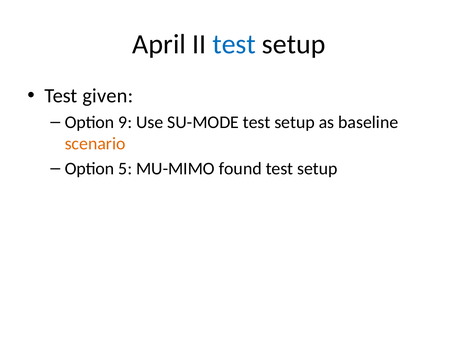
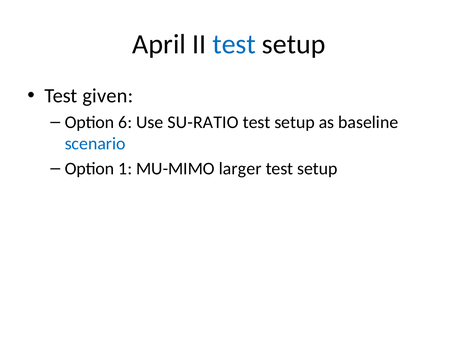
9: 9 -> 6 (125, 122)
SU-MODE: SU-MODE -> SU-RATIO (203, 122)
scenario colour: orange -> blue (95, 144)
5: 5 -> 1 (125, 169)
found: found -> larger (240, 169)
